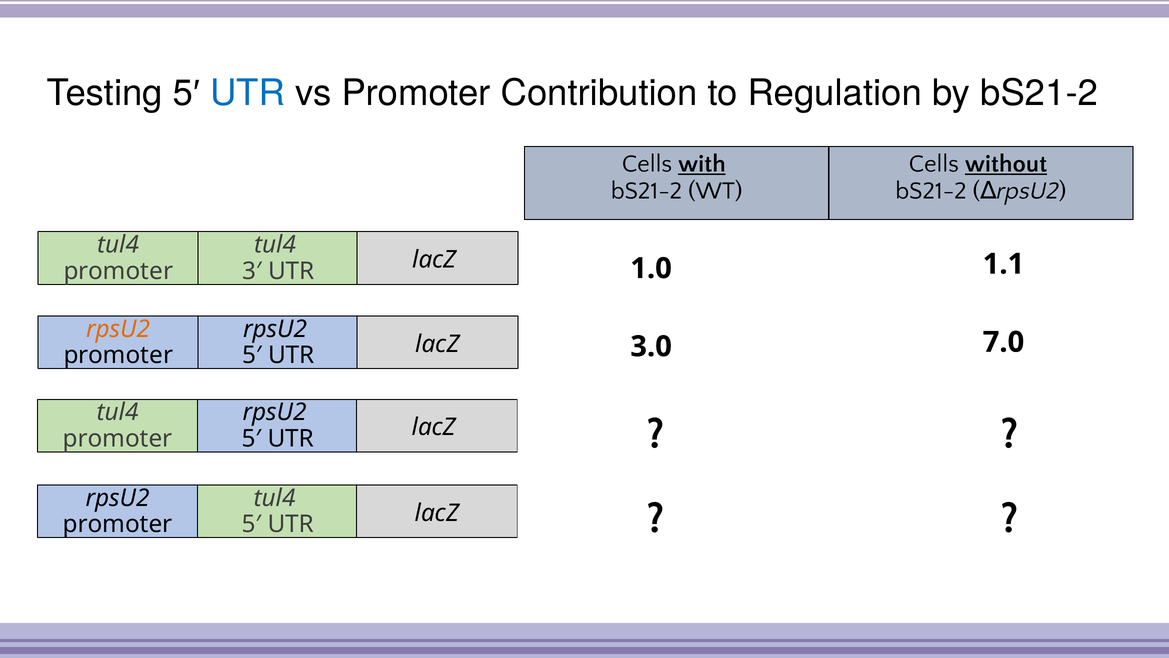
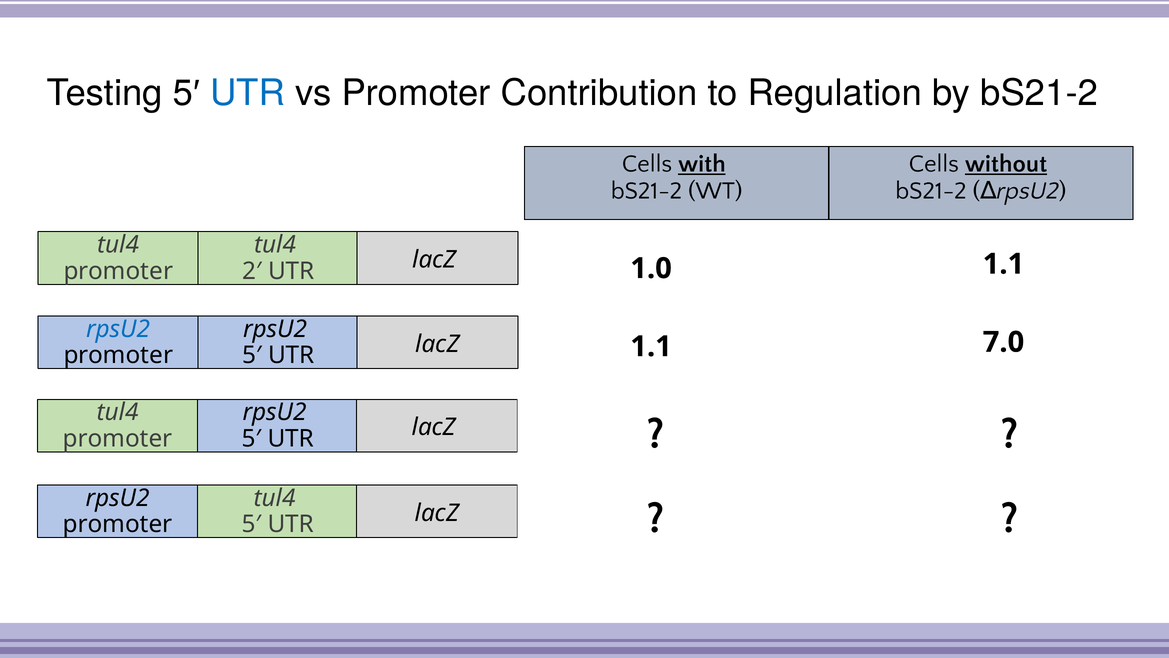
3′: 3′ -> 2′ (252, 271)
rpsU2 colour: orange -> blue (118, 329)
3.0: 3.0 -> 1.1 (651, 346)
